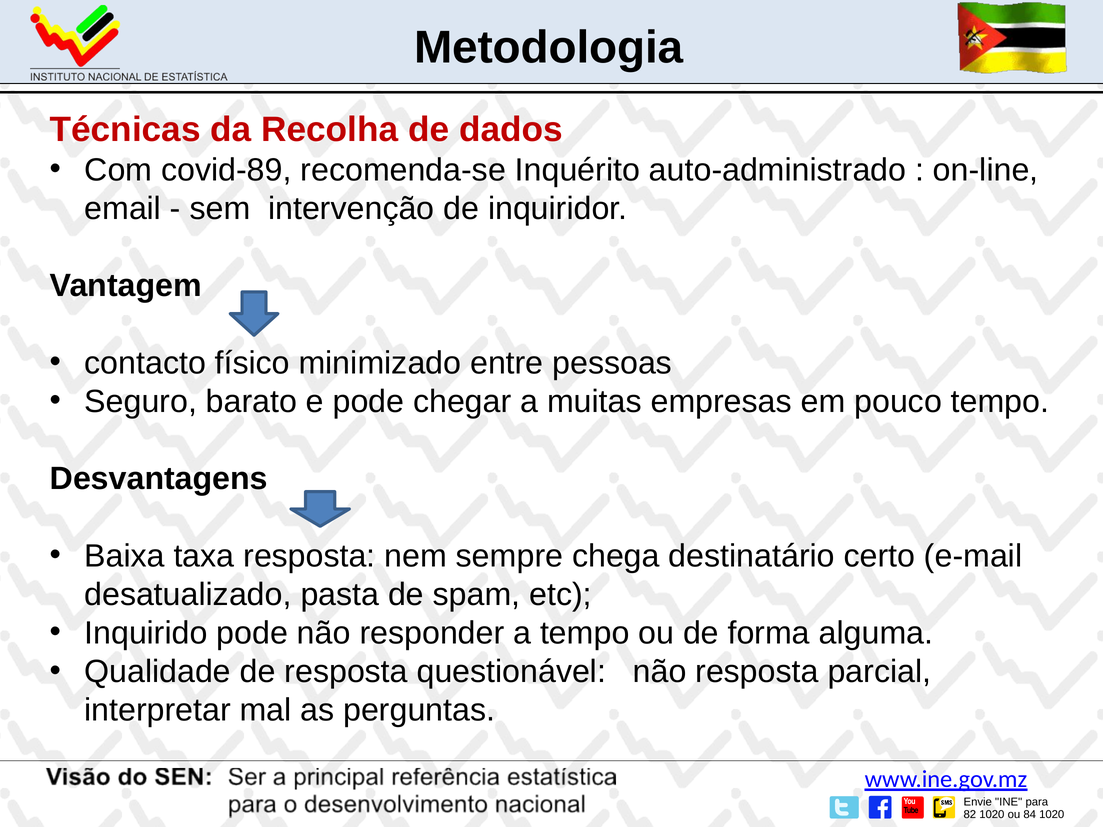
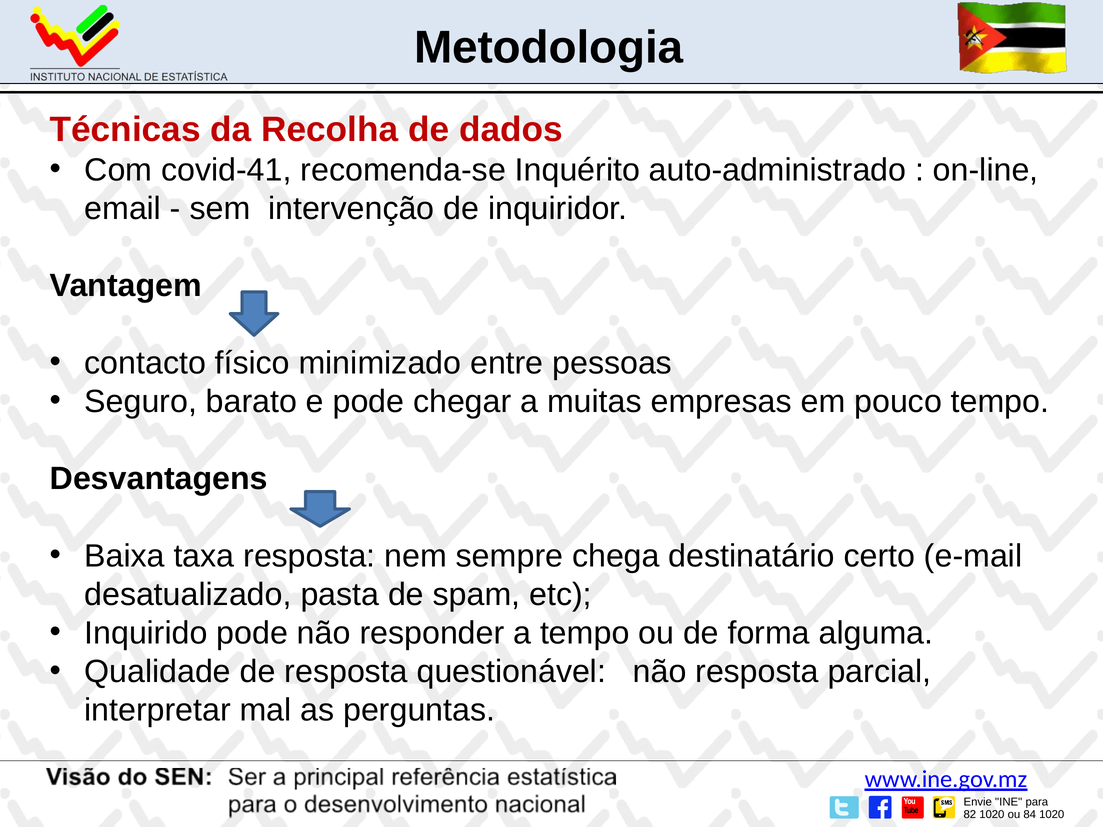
covid-89: covid-89 -> covid-41 (226, 170)
